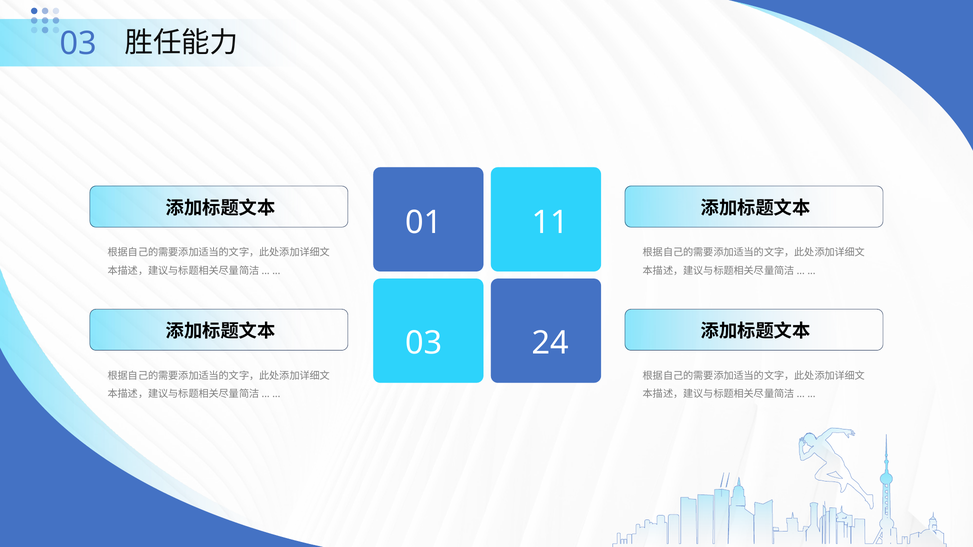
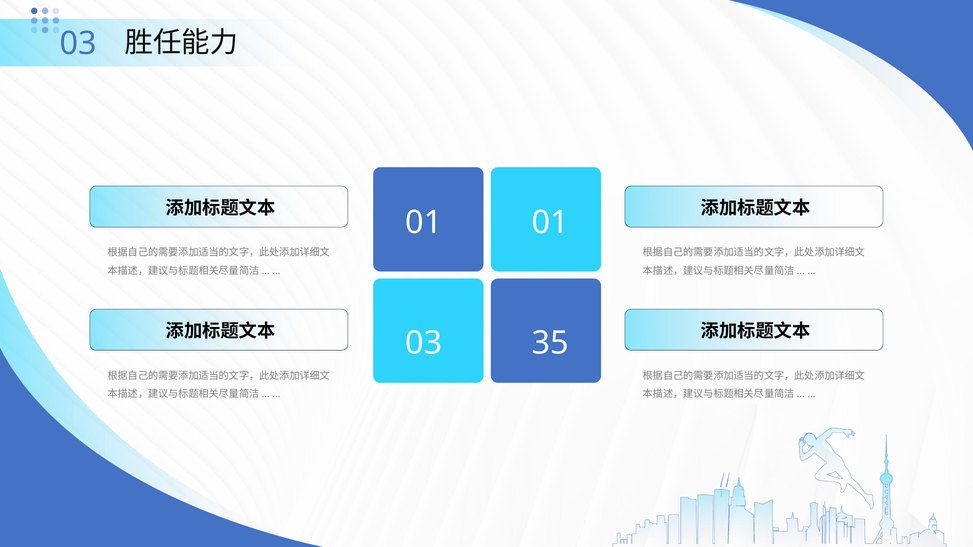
01 11: 11 -> 01 (550, 222)
24: 24 -> 35 (550, 343)
